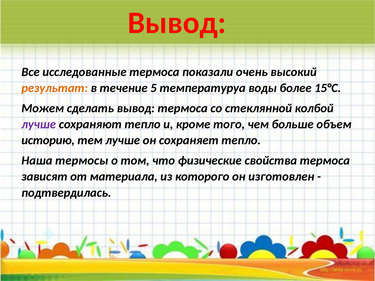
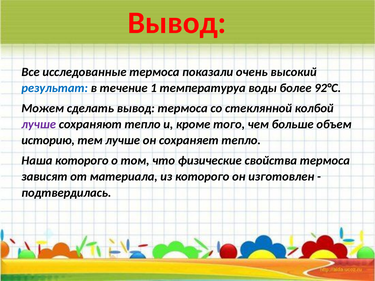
результат colour: orange -> blue (55, 88)
5: 5 -> 1 (154, 88)
15°С: 15°С -> 92°С (328, 88)
Наша термосы: термосы -> которого (82, 161)
